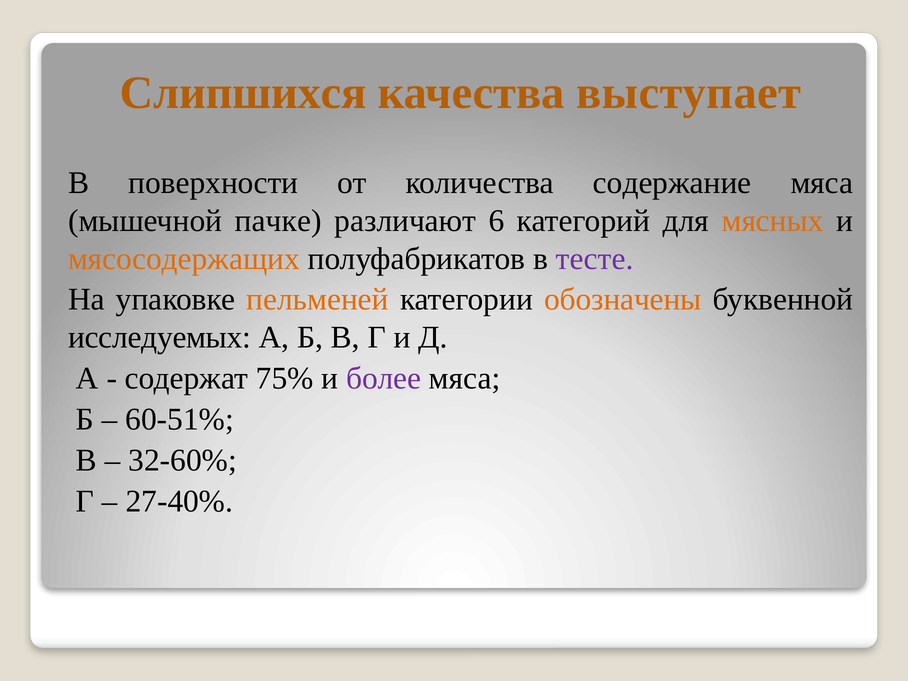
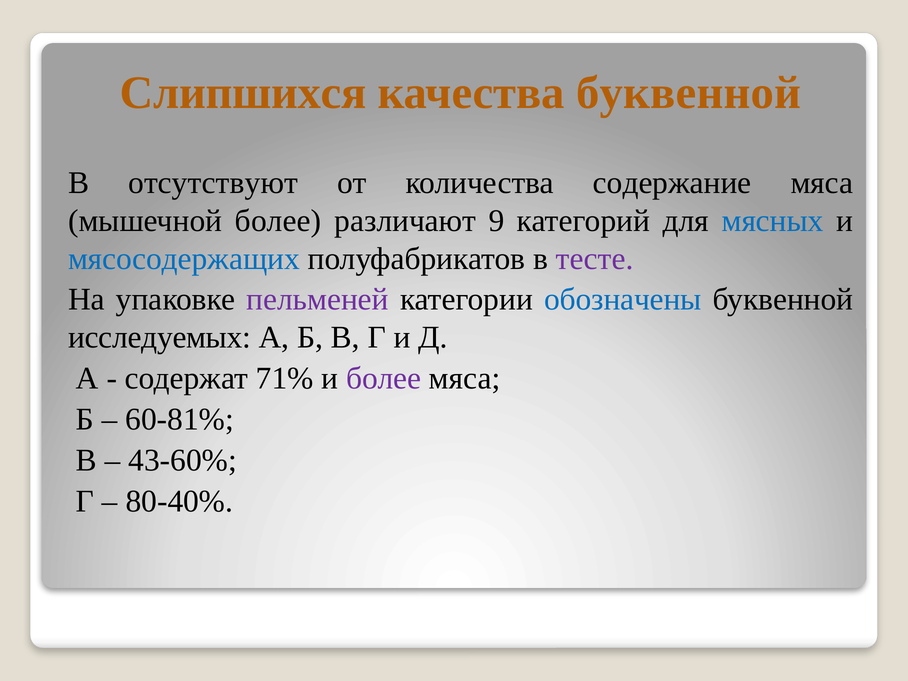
качества выступает: выступает -> буквенной (689, 93)
поверхности: поверхности -> отсутствуют (213, 183)
мышечной пачке: пачке -> более (278, 221)
6: 6 -> 9 (496, 221)
мясных colour: orange -> blue (773, 221)
мясосодержащих colour: orange -> blue (184, 259)
пельменей colour: orange -> purple (318, 300)
обозначены colour: orange -> blue (623, 300)
75%: 75% -> 71% (285, 378)
60-51%: 60-51% -> 60-81% (180, 419)
32-60%: 32-60% -> 43-60% (183, 460)
27-40%: 27-40% -> 80-40% (179, 501)
